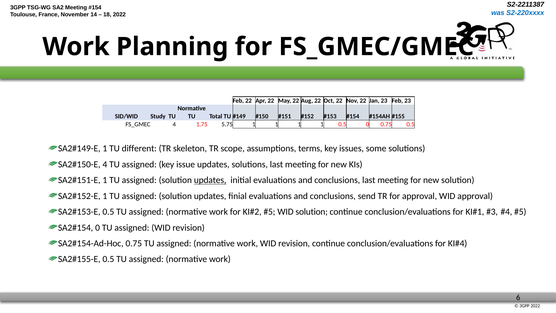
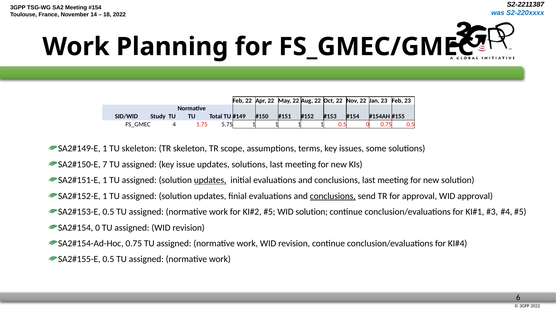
TU different: different -> skeleton (139, 148)
4: 4 -> 7 (105, 164)
conclusions underline: none -> present (333, 196)
